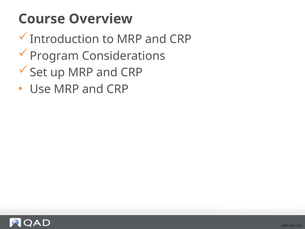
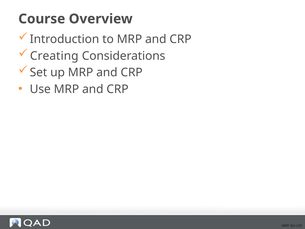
Program: Program -> Creating (54, 56)
